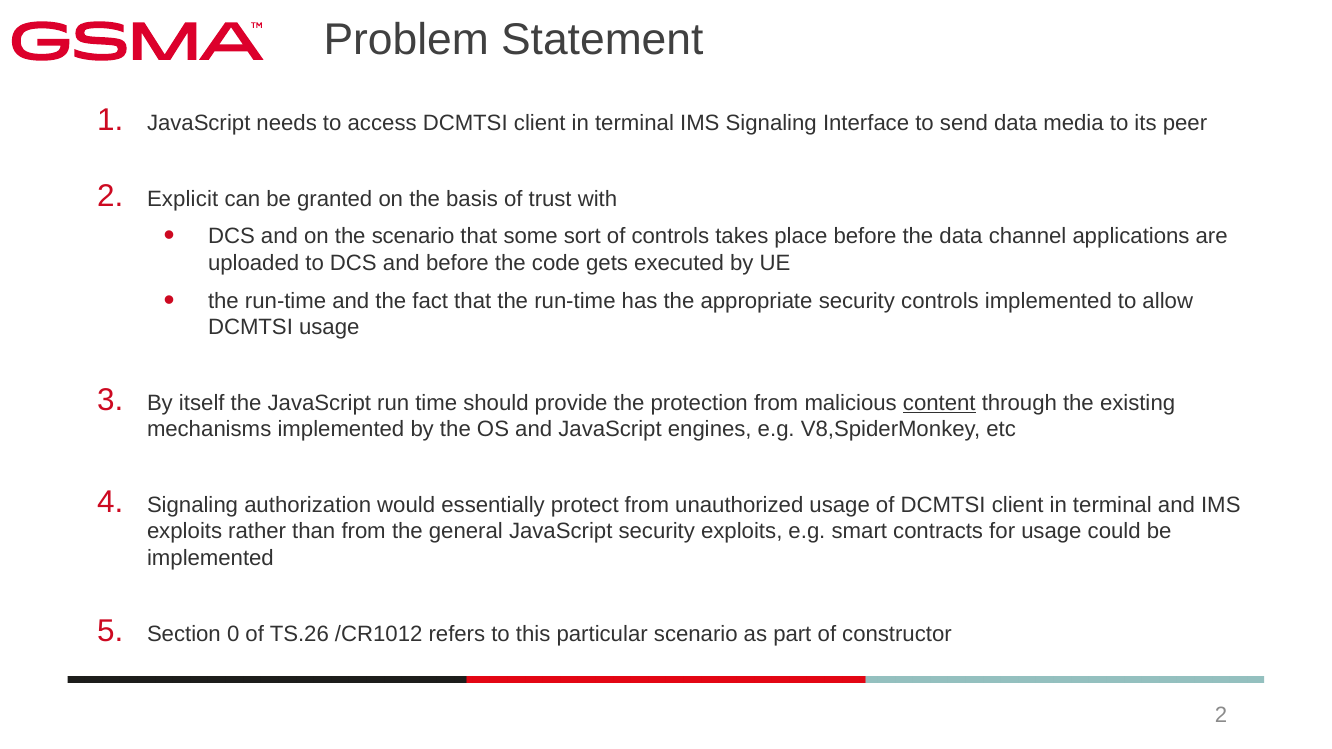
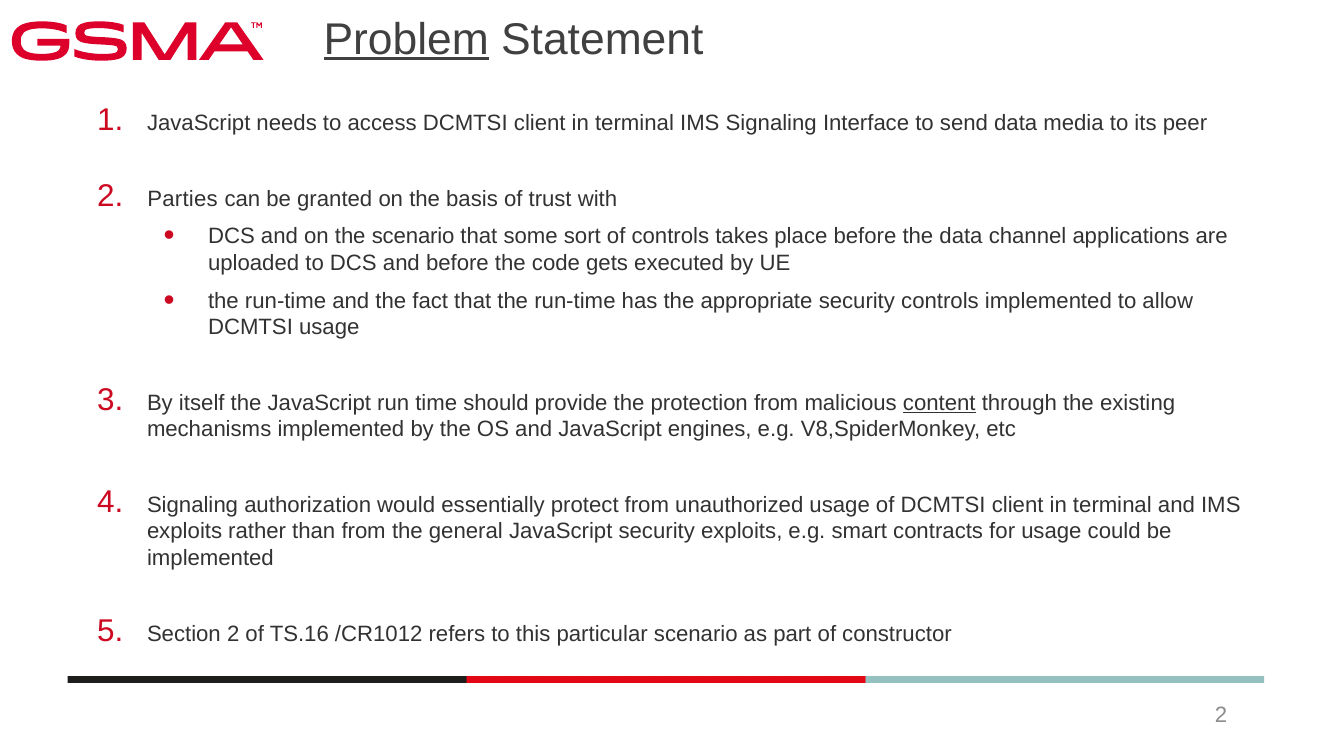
Problem underline: none -> present (406, 40)
Explicit: Explicit -> Parties (183, 199)
Section 0: 0 -> 2 (233, 634)
TS.26: TS.26 -> TS.16 (299, 634)
